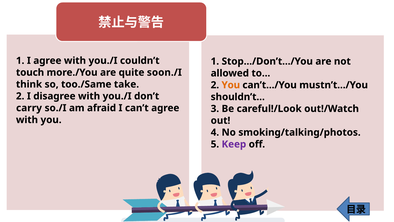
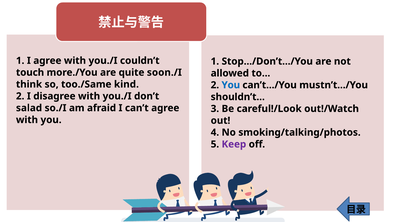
take: take -> kind (126, 84)
You colour: orange -> blue (231, 85)
carry: carry -> salad (29, 108)
